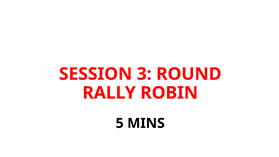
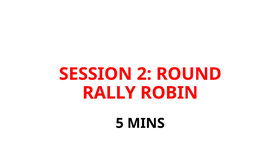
3: 3 -> 2 (144, 74)
